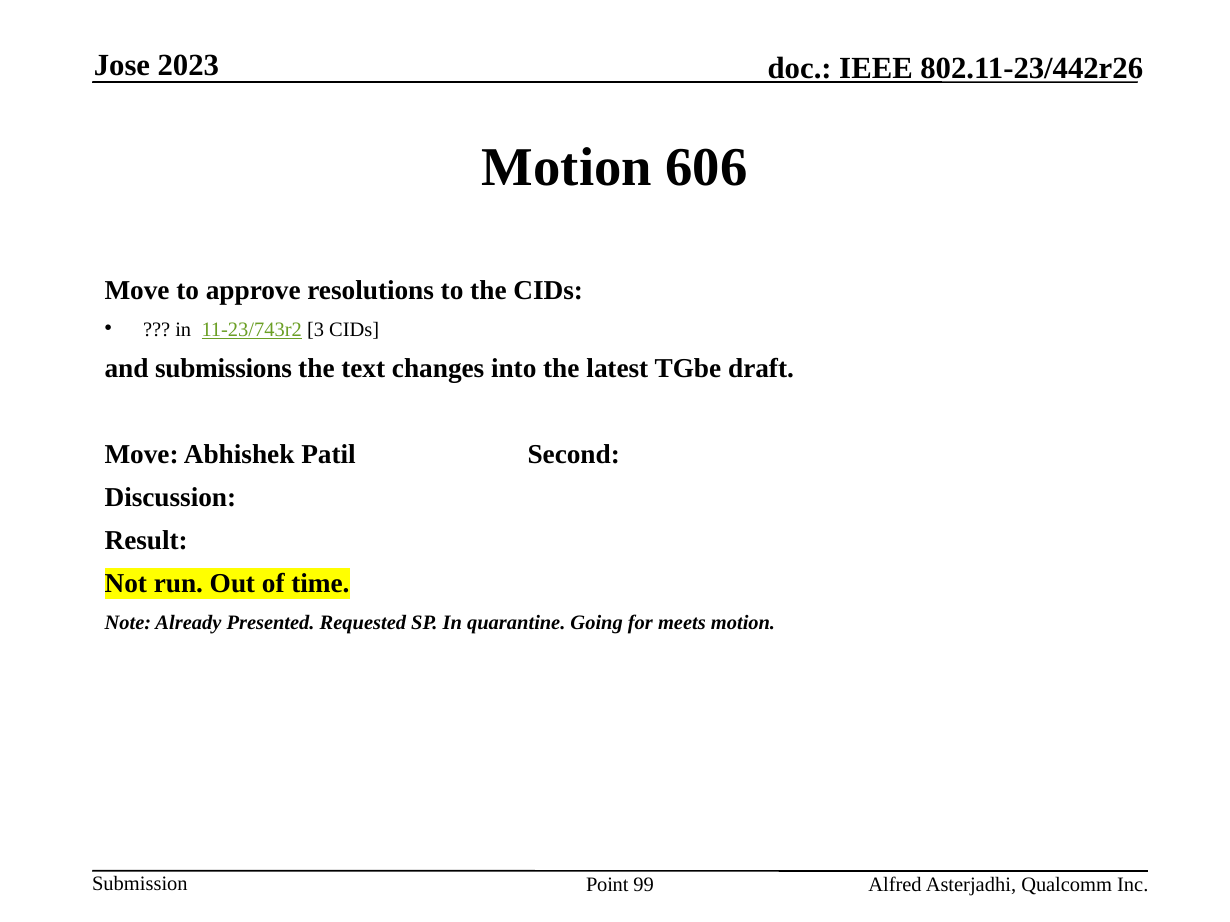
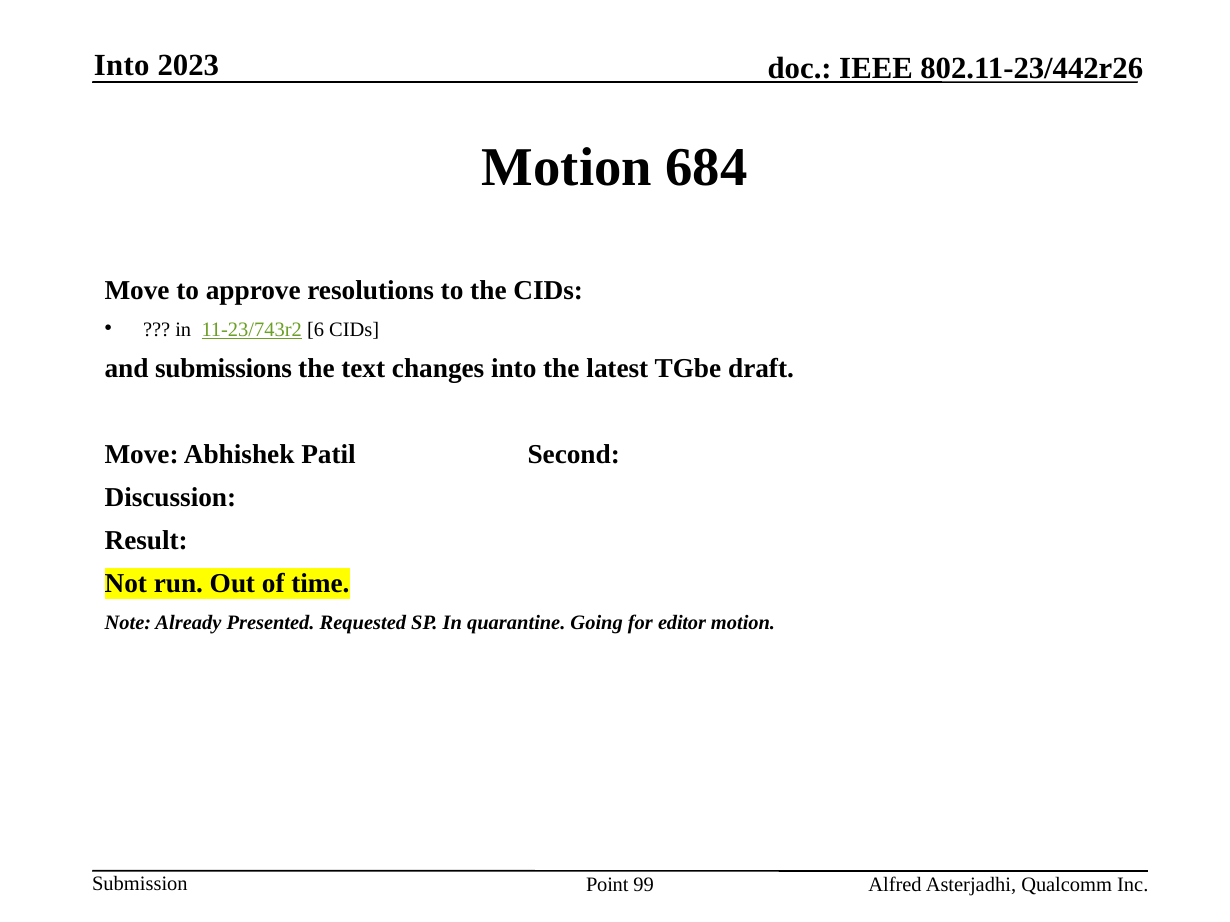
Jose: Jose -> Into (122, 65)
606: 606 -> 684 (707, 168)
3: 3 -> 6 (316, 329)
meets: meets -> editor (682, 623)
